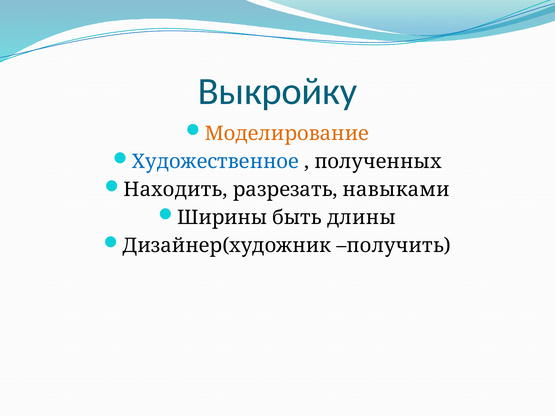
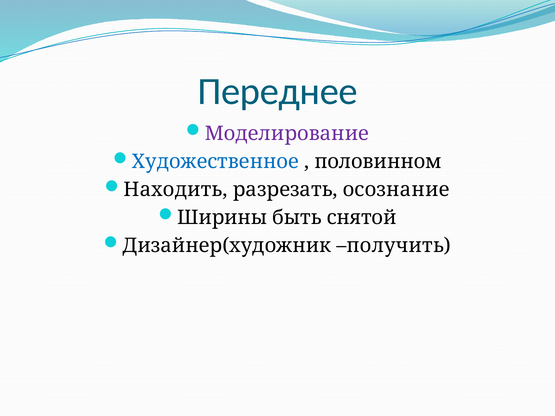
Выкройку: Выкройку -> Переднее (278, 92)
Моделирование colour: orange -> purple (287, 134)
полученных: полученных -> половинном (378, 162)
навыками: навыками -> осознание (396, 190)
длины: длины -> снятой (362, 218)
